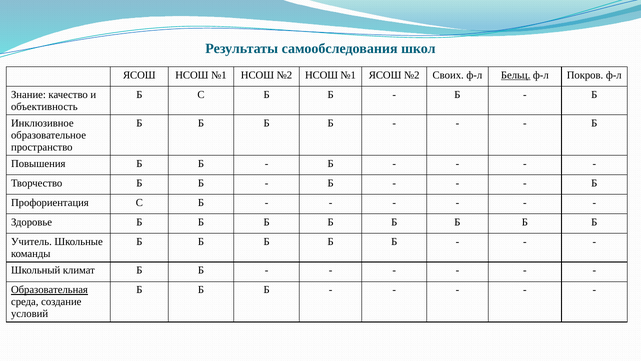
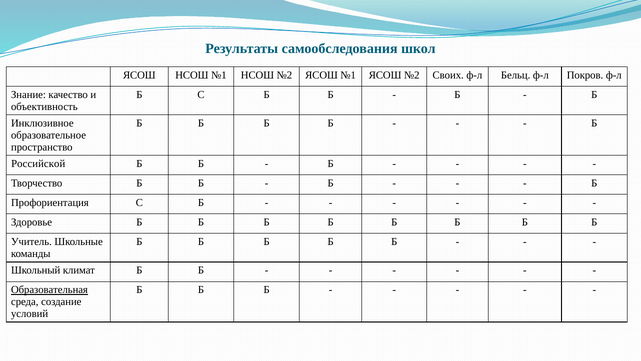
№2 НСОШ: НСОШ -> ЯСОШ (322, 75)
Бельц underline: present -> none (516, 75)
Повышения: Повышения -> Российской (38, 164)
